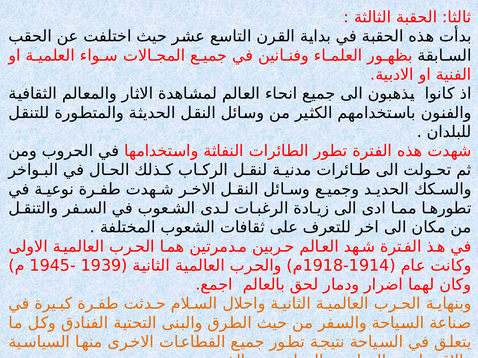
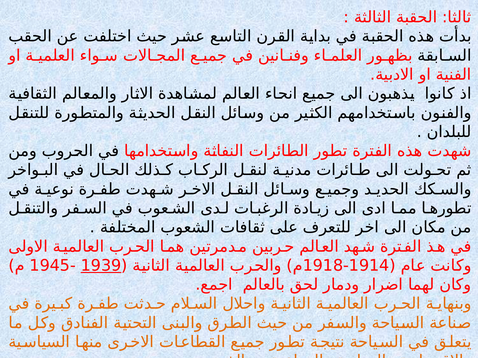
1939 underline: none -> present (101, 266)
